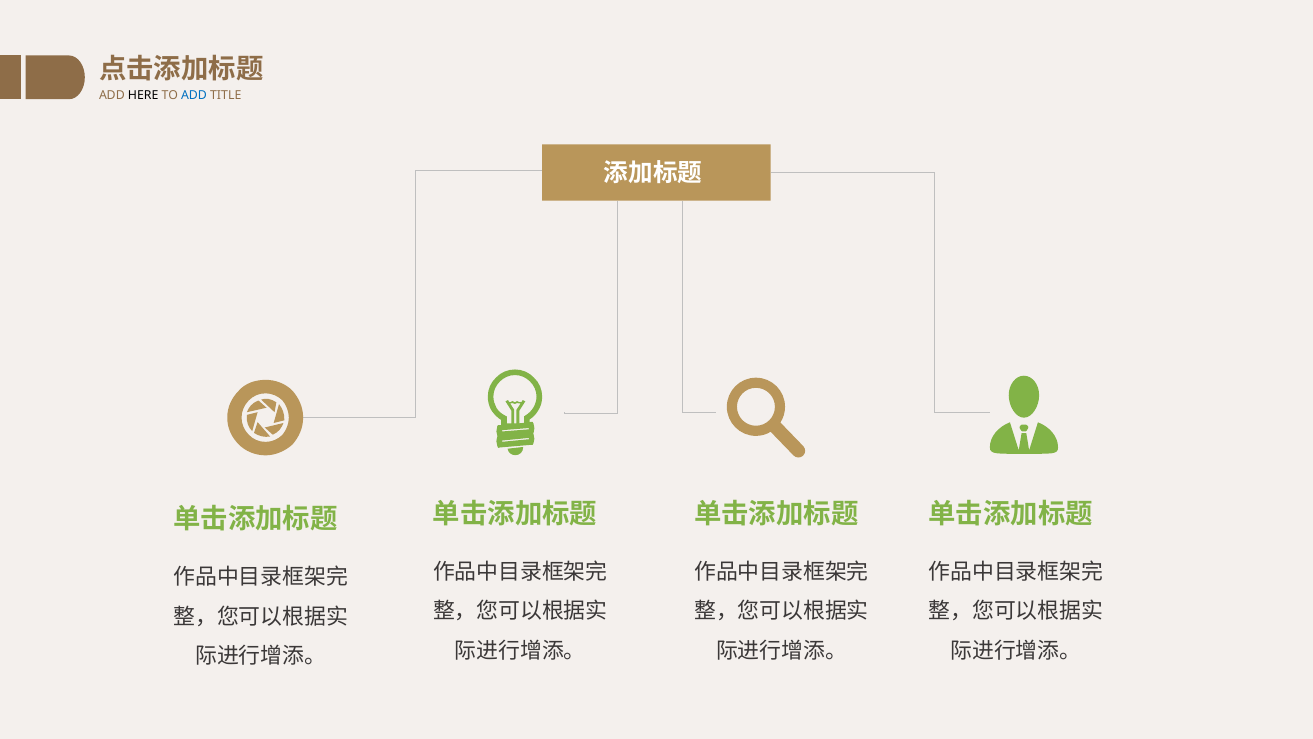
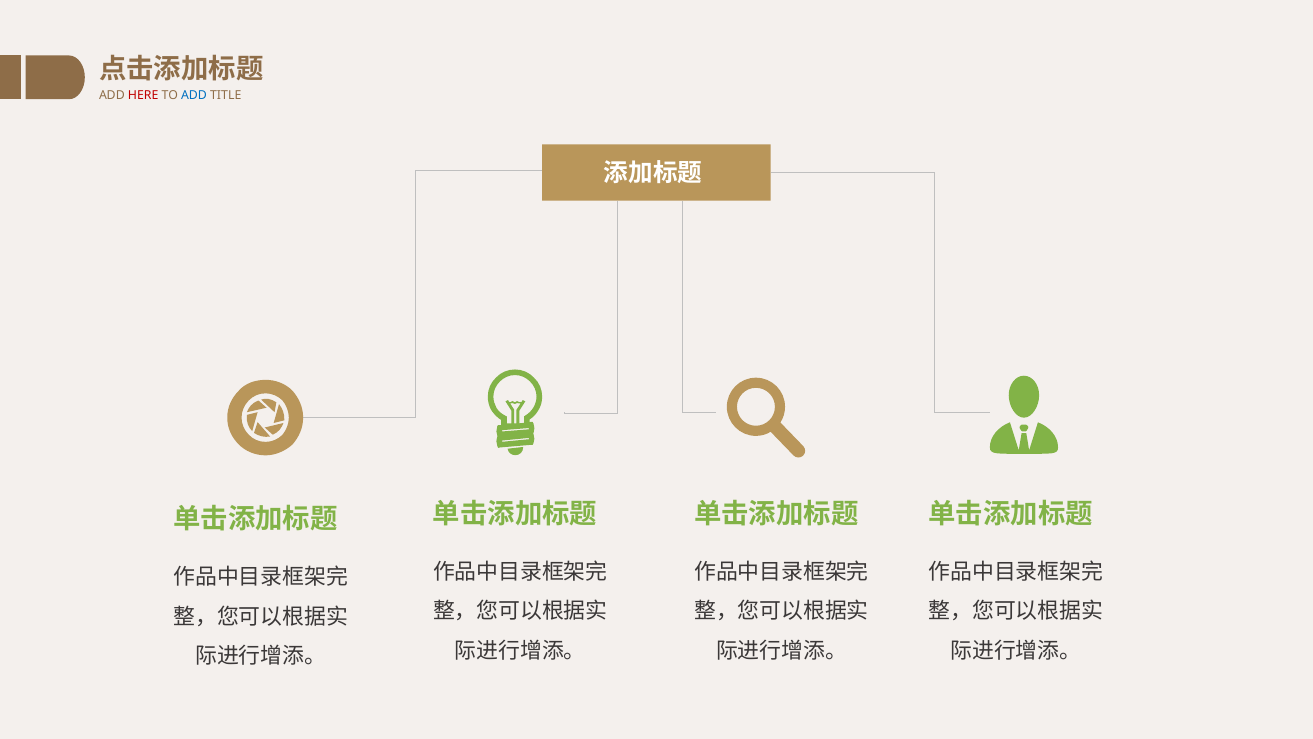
HERE colour: black -> red (143, 95)
